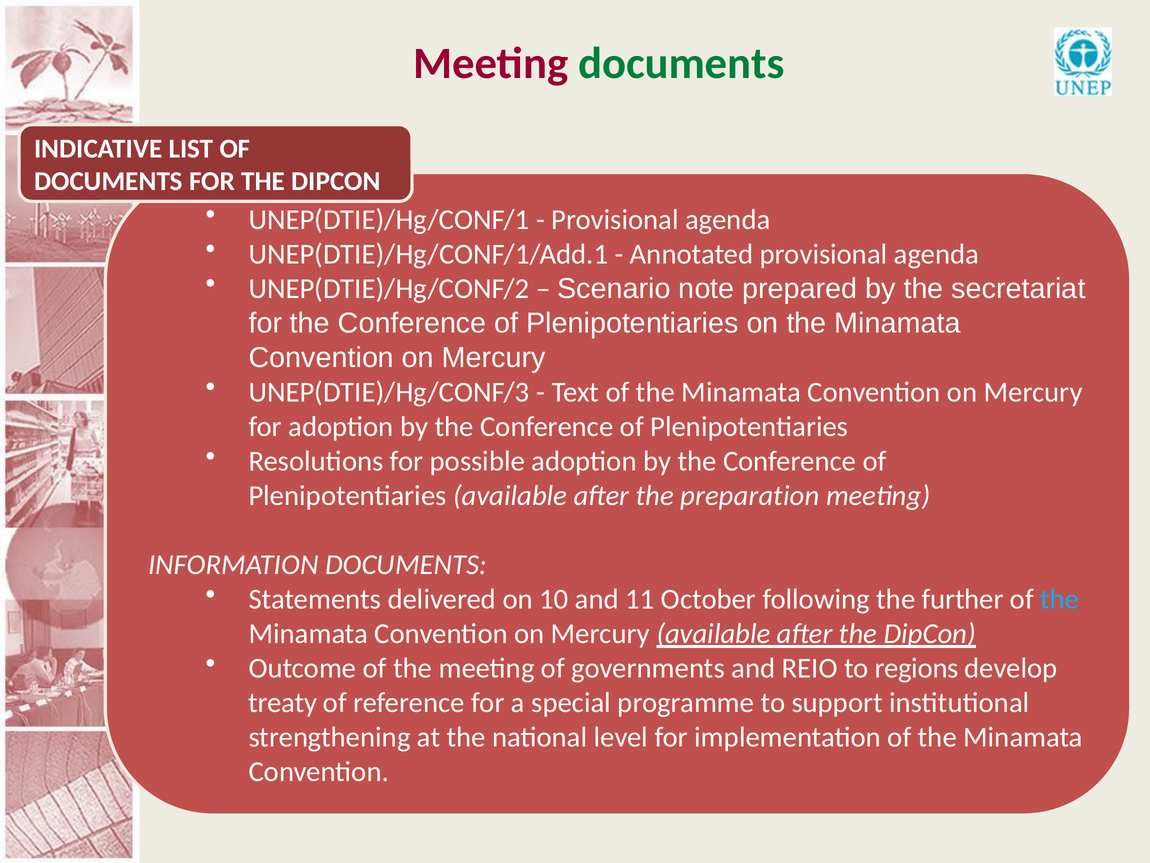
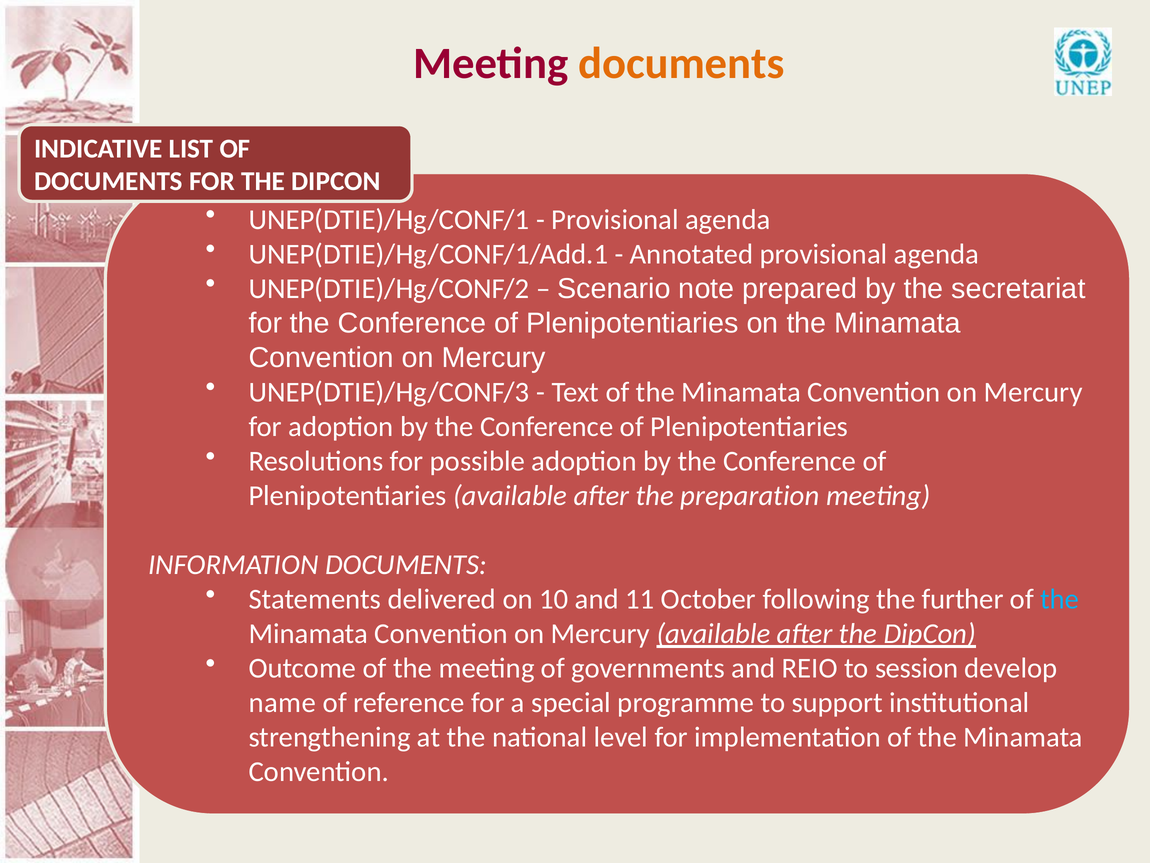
documents colour: green -> orange (681, 63)
regions: regions -> session (917, 668)
treaty: treaty -> name (282, 702)
